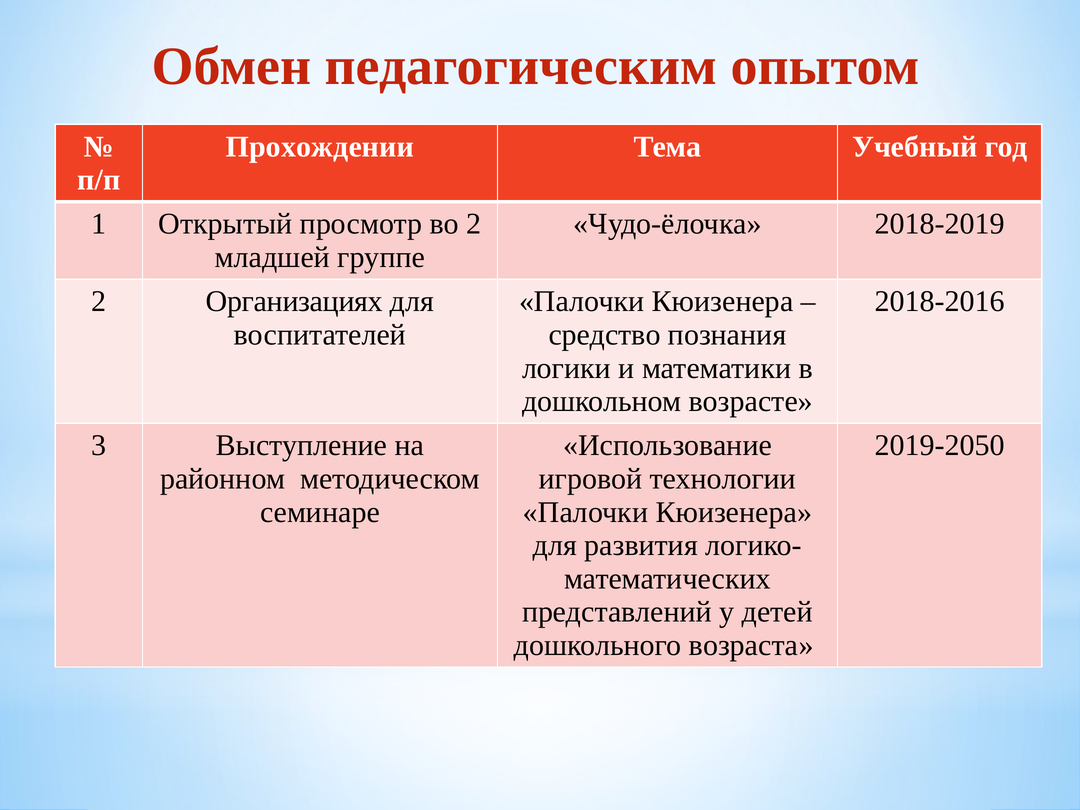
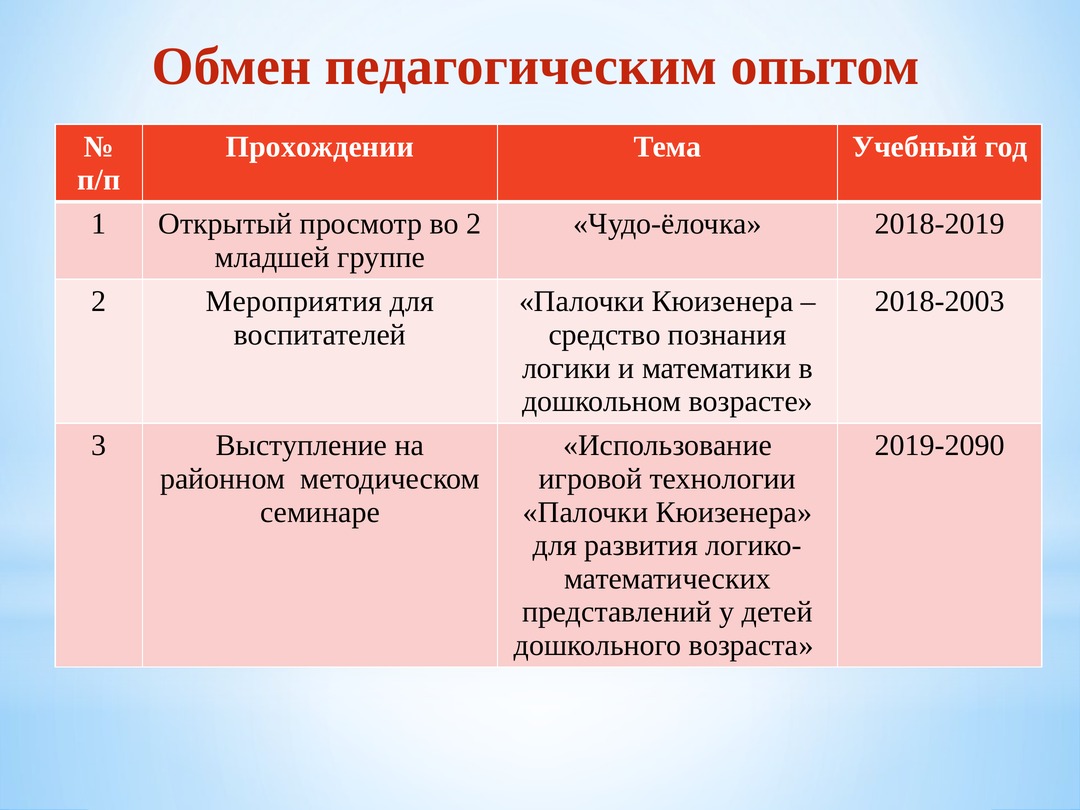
Организациях: Организациях -> Мероприятия (294, 302)
2018-2016: 2018-2016 -> 2018-2003 (940, 302)
2019-2050: 2019-2050 -> 2019-2090 (940, 446)
